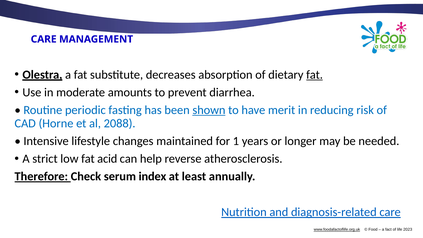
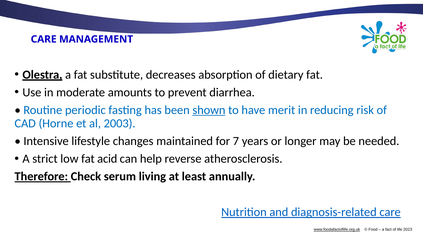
fat underline: present -> none (315, 75)
2088: 2088 -> 2003 (120, 123)
1: 1 -> 7 (236, 141)
index: index -> living (152, 176)
